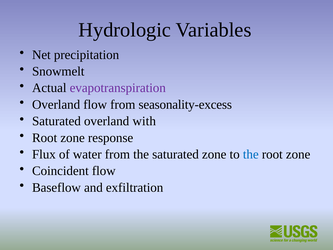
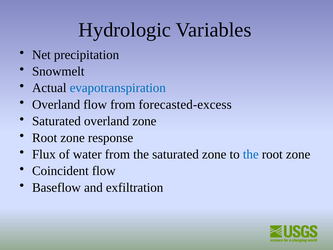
evapotranspiration colour: purple -> blue (118, 88)
seasonality-excess: seasonality-excess -> forecasted-excess (185, 104)
overland with: with -> zone (144, 121)
